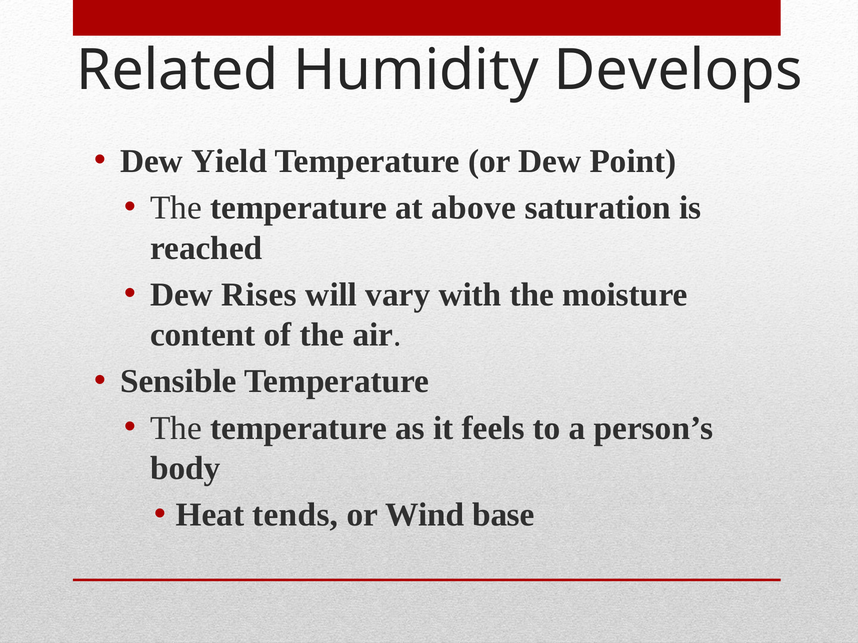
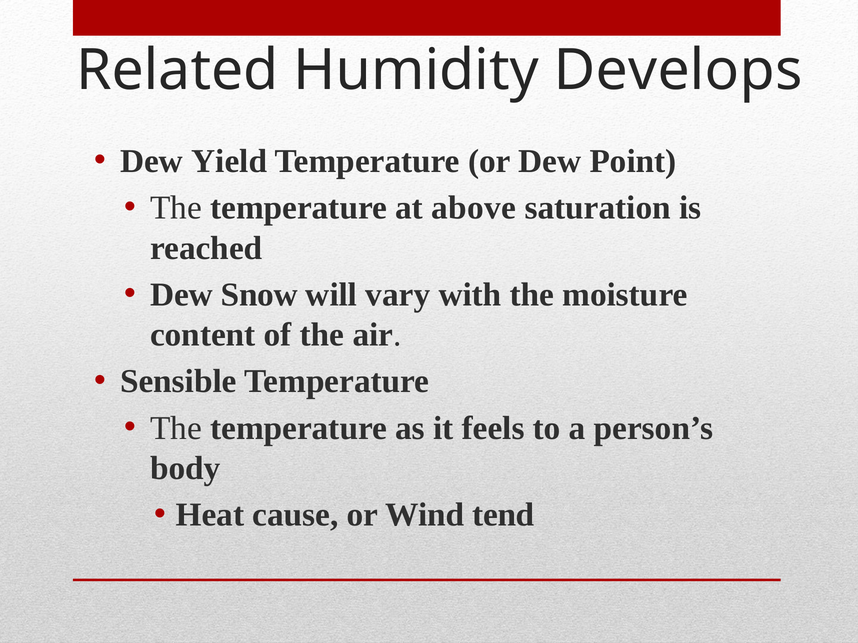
Rises: Rises -> Snow (259, 295)
tends: tends -> cause (296, 515)
base: base -> tend (503, 515)
